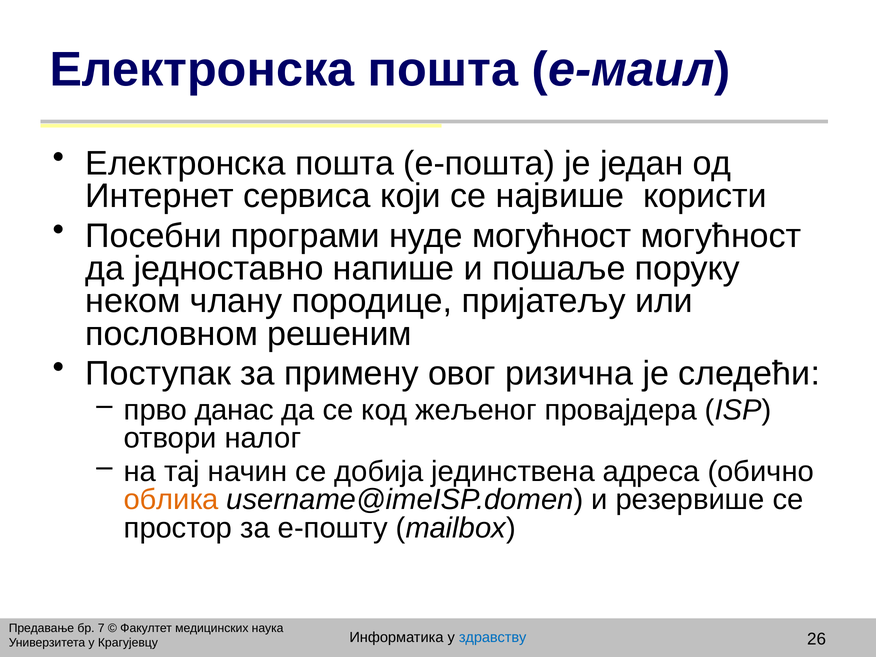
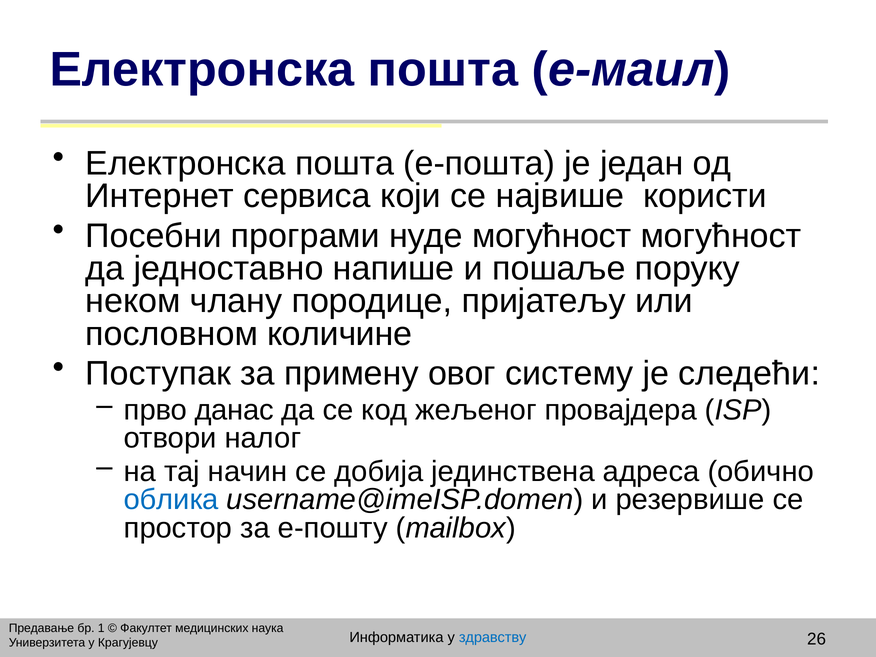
решеним: решеним -> количине (340, 334)
ризична: ризична -> систему (569, 374)
облика colour: orange -> blue (171, 500)
7: 7 -> 1 (101, 628)
